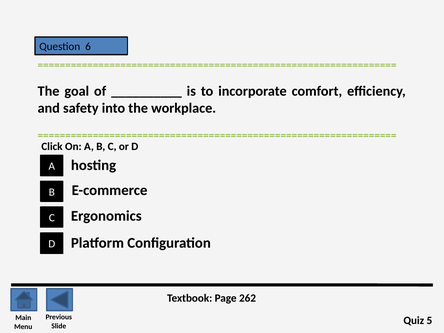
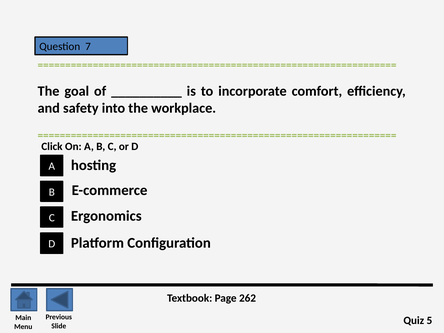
6: 6 -> 7 (88, 47)
